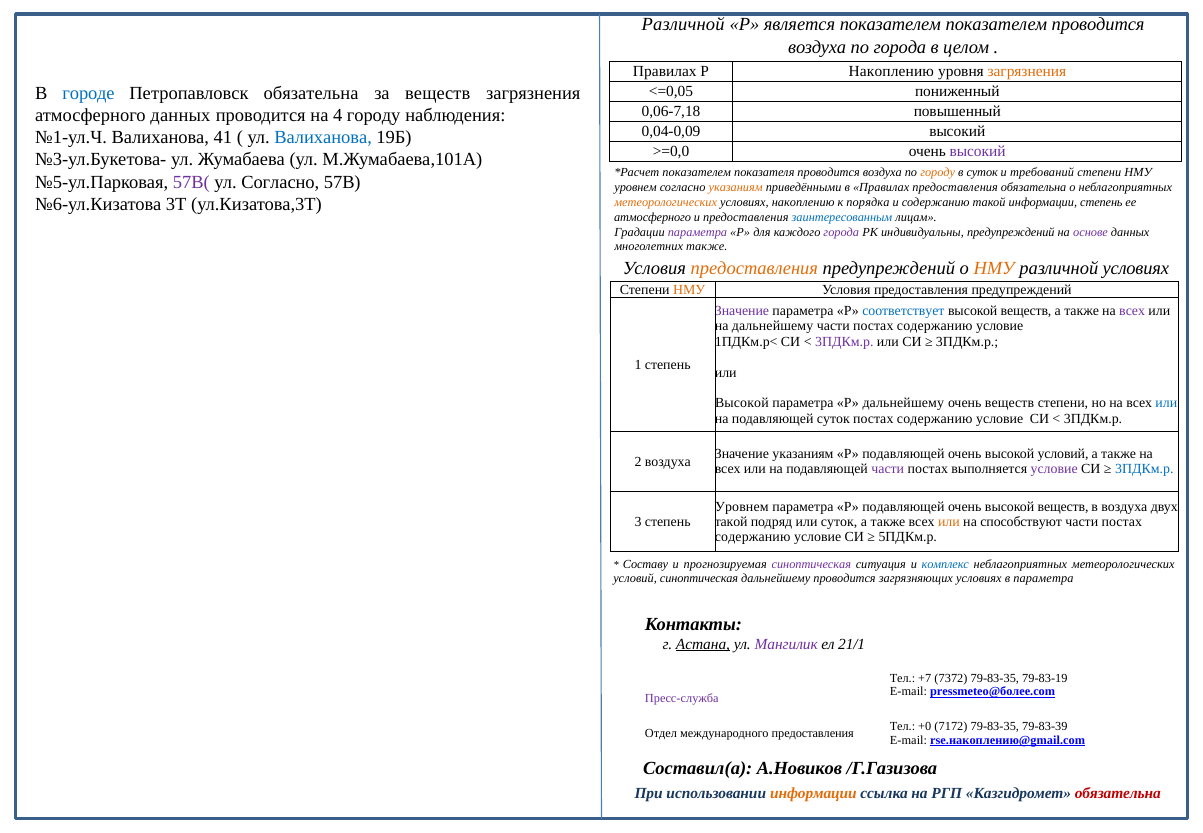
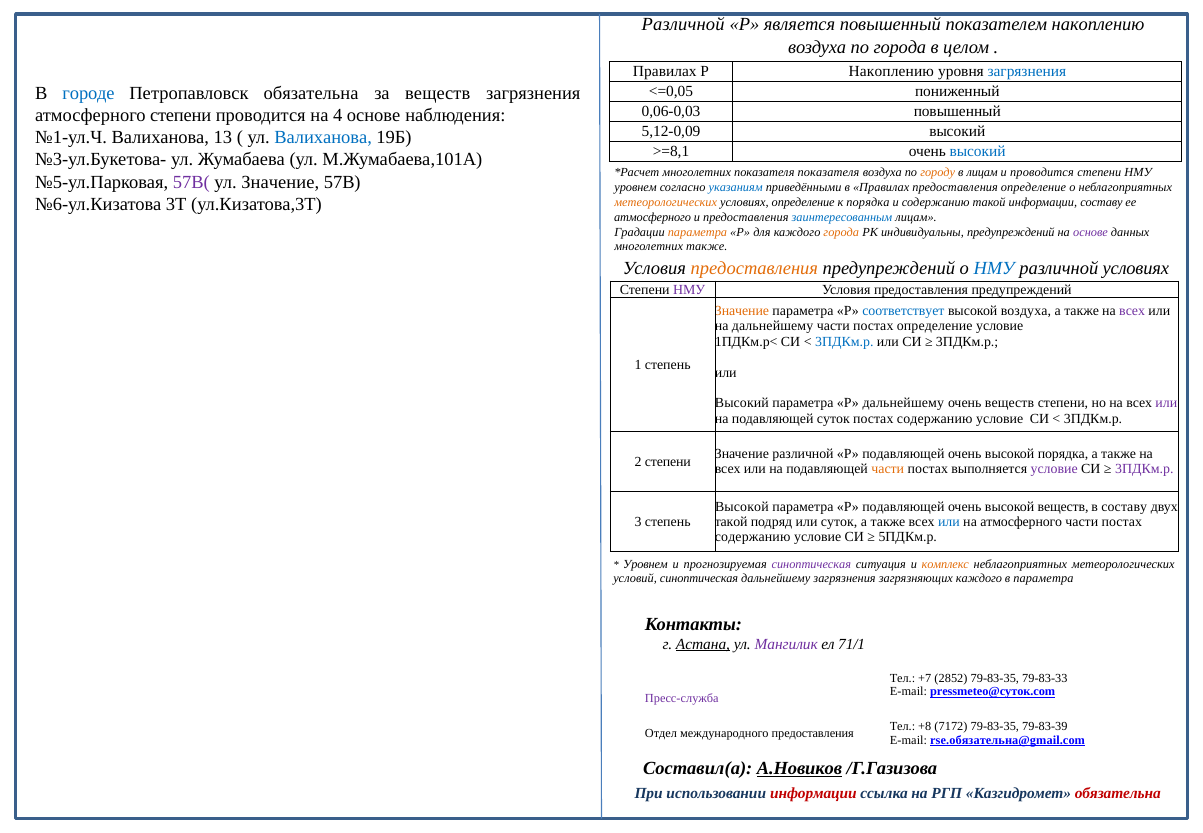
является показателем: показателем -> повышенный (890, 25)
показателем проводится: проводится -> накоплению (1098, 25)
загрязнения colour: orange -> blue (1027, 72)
0,06-7,18: 0,06-7,18 -> 0,06-0,03 (671, 111)
атмосферного данных: данных -> степени (181, 115)
4 городу: городу -> основе (374, 115)
0,04-0,09: 0,04-0,09 -> 5,12-0,09 (671, 131)
41: 41 -> 13 (223, 138)
>=0,0: >=0,0 -> >=8,1 (671, 151)
высокий colour: purple -> blue (978, 151)
показателем: показателем -> многолетних (697, 173)
показателя проводится: проводится -> показателя (829, 173)
в суток: суток -> лицам (982, 173)
и требований: требований -> проводится (1042, 173)
ул Согласно: Согласно -> Значение (280, 182)
указаниям colour: orange -> blue (736, 188)
предоставления обязательна: обязательна -> определение (1033, 188)
условиях накоплению: накоплению -> определение (803, 202)
информации степень: степень -> составу (1101, 202)
параметра colour: purple -> orange (697, 232)
города colour: purple -> orange (841, 232)
НМУ colour: orange -> blue (994, 268)
НМУ colour: orange -> purple (689, 289)
Значение colour: purple -> orange (742, 311)
веществ: веществ -> воздуха (1026, 311)
содержанию: содержанию -> определение (935, 326)
3ПДКм.р colour: purple -> blue (844, 342)
Высокой: Высокой -> Высокий (742, 403)
или colour: blue -> purple (1166, 403)
Значение указаниям: указаниям -> различной (803, 454)
высокой условий: условий -> порядка (1063, 454)
2 воздуха: воздуха -> степени (668, 462)
части colour: purple -> orange (888, 469)
3ПДКм.р colour: blue -> purple (1144, 469)
Уровнем: Уровнем -> Высокой (742, 506)
в воздуха: воздуха -> составу (1124, 506)
или colour: orange -> blue (949, 522)
на способствуют: способствуют -> атмосферного (1021, 522)
Составу: Составу -> Уровнем (645, 564)
комплекс colour: blue -> orange (945, 564)
дальнейшему проводится: проводится -> загрязнения (845, 579)
загрязняющих условиях: условиях -> каждого (979, 579)
21/1: 21/1 -> 71/1 (852, 644)
7372: 7372 -> 2852 (951, 678)
79-83-19: 79-83-19 -> 79-83-33 (1045, 678)
pressmeteo@более.com: pressmeteo@более.com -> pressmeteo@суток.com (993, 692)
+0: +0 -> +8 (925, 726)
rse.накоплению@gmail.com: rse.накоплению@gmail.com -> rse.обязательна@gmail.com (1008, 740)
А.Новиков underline: none -> present (799, 768)
информации colour: orange -> red (813, 793)
